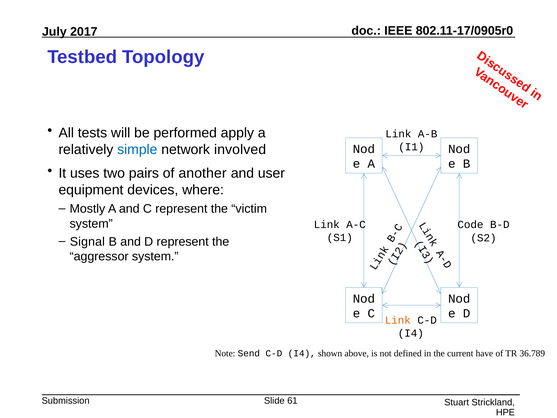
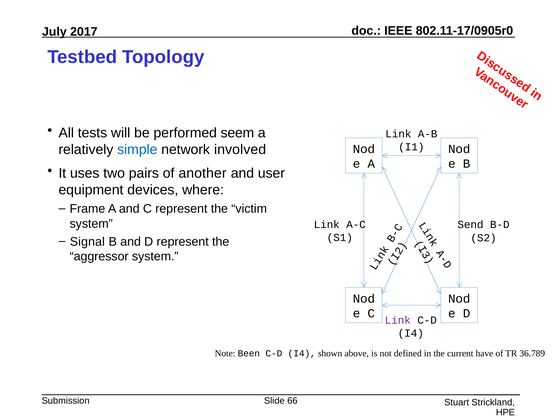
apply: apply -> seem (237, 133)
Mostly: Mostly -> Frame (87, 209)
Code: Code -> Send (470, 225)
Link colour: orange -> purple (398, 320)
Send: Send -> Been (249, 353)
61: 61 -> 66 (292, 401)
